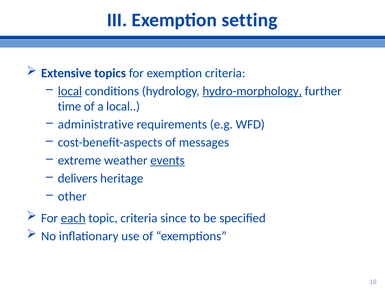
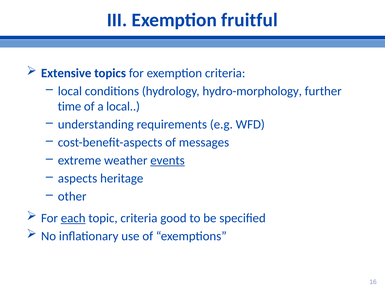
setting: setting -> fruitful (250, 20)
local underline: present -> none (70, 91)
hydro-morphology underline: present -> none (252, 91)
administrative: administrative -> understanding (96, 124)
delivers: delivers -> aspects (78, 178)
since: since -> good (173, 218)
